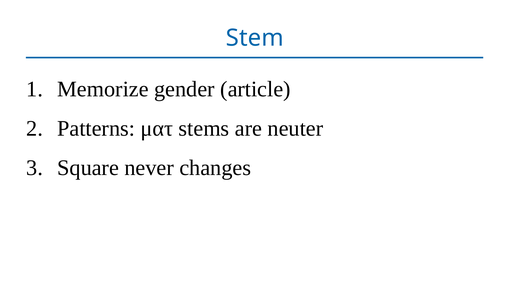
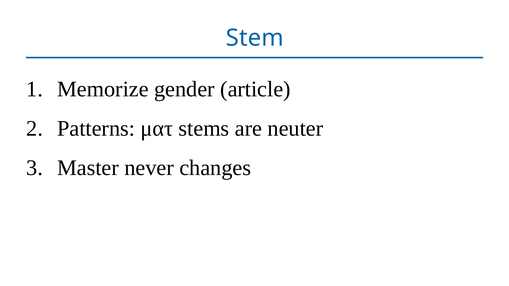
Square: Square -> Master (88, 168)
